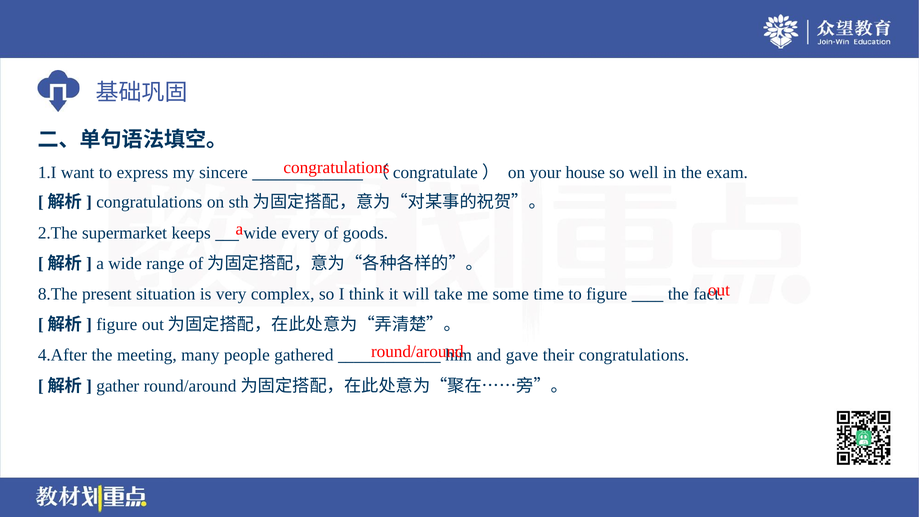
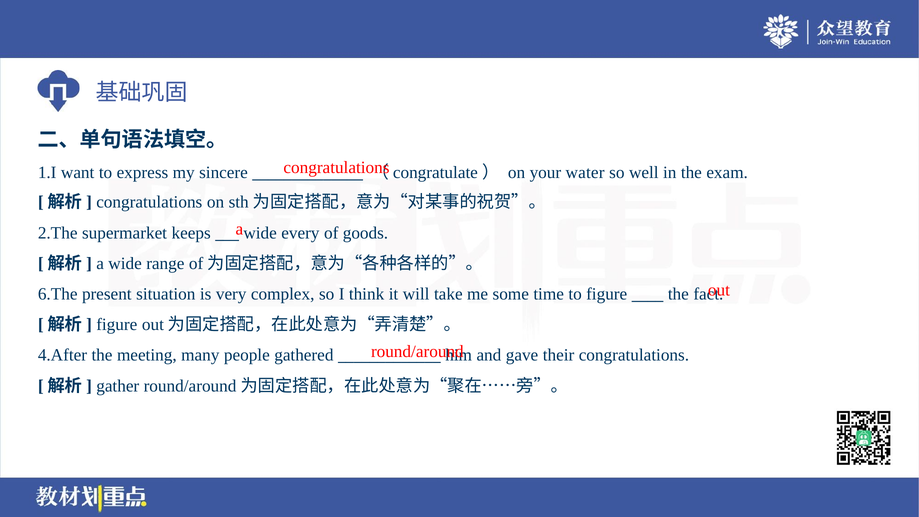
house: house -> water (585, 172)
8.The: 8.The -> 6.The (58, 294)
